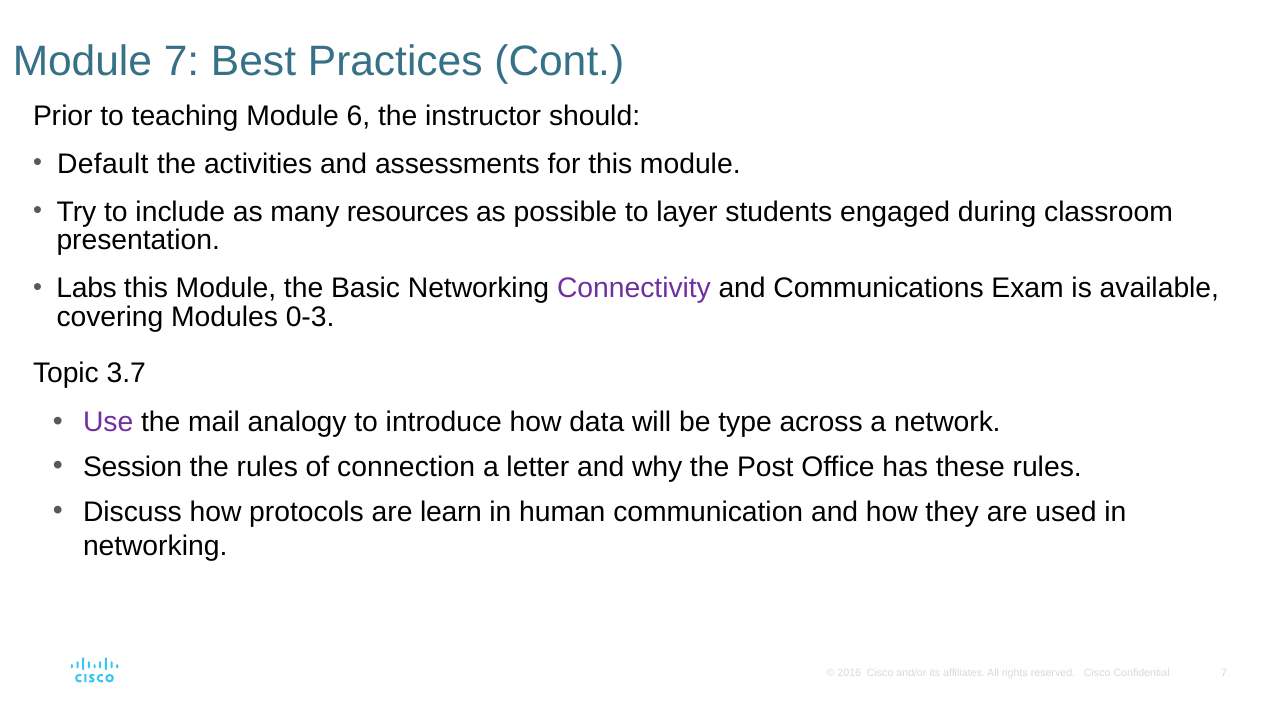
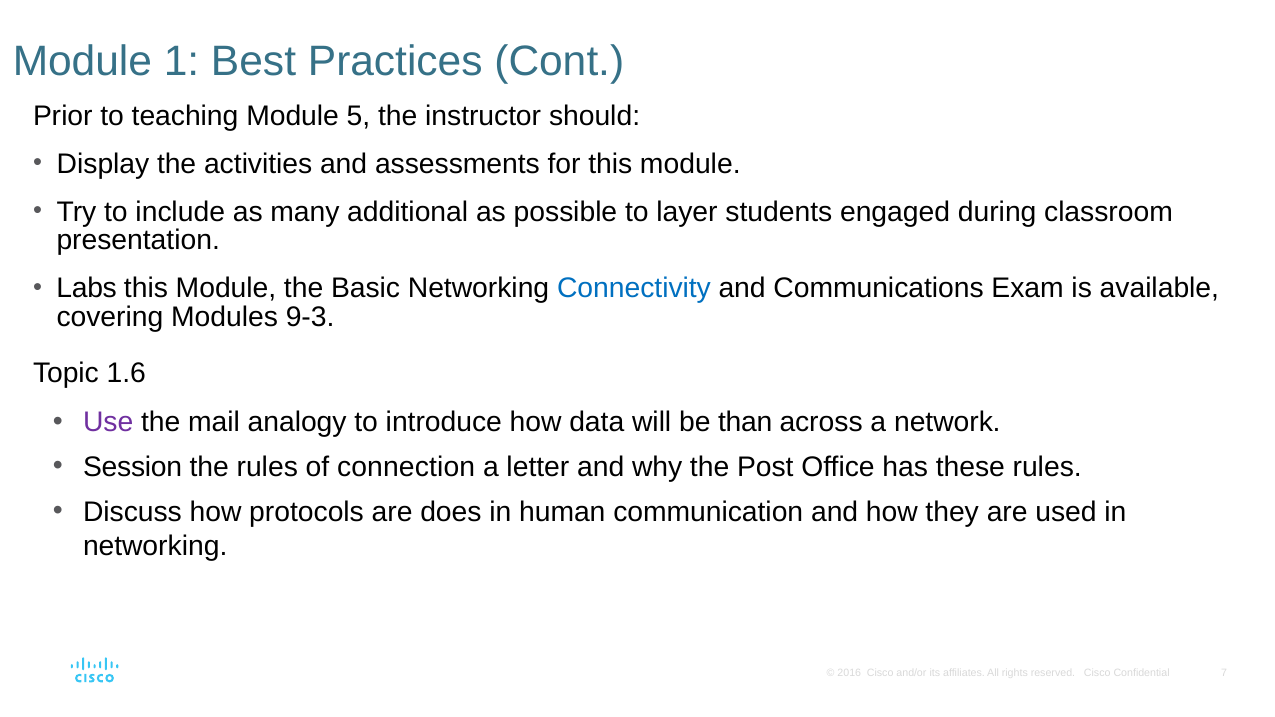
Module 7: 7 -> 1 (182, 62)
6: 6 -> 5 (358, 116)
Default: Default -> Display (103, 164)
resources: resources -> additional (408, 212)
Connectivity colour: purple -> blue (634, 289)
0-3: 0-3 -> 9-3 (310, 317)
3.7: 3.7 -> 1.6 (126, 373)
type: type -> than (745, 423)
learn: learn -> does (451, 512)
